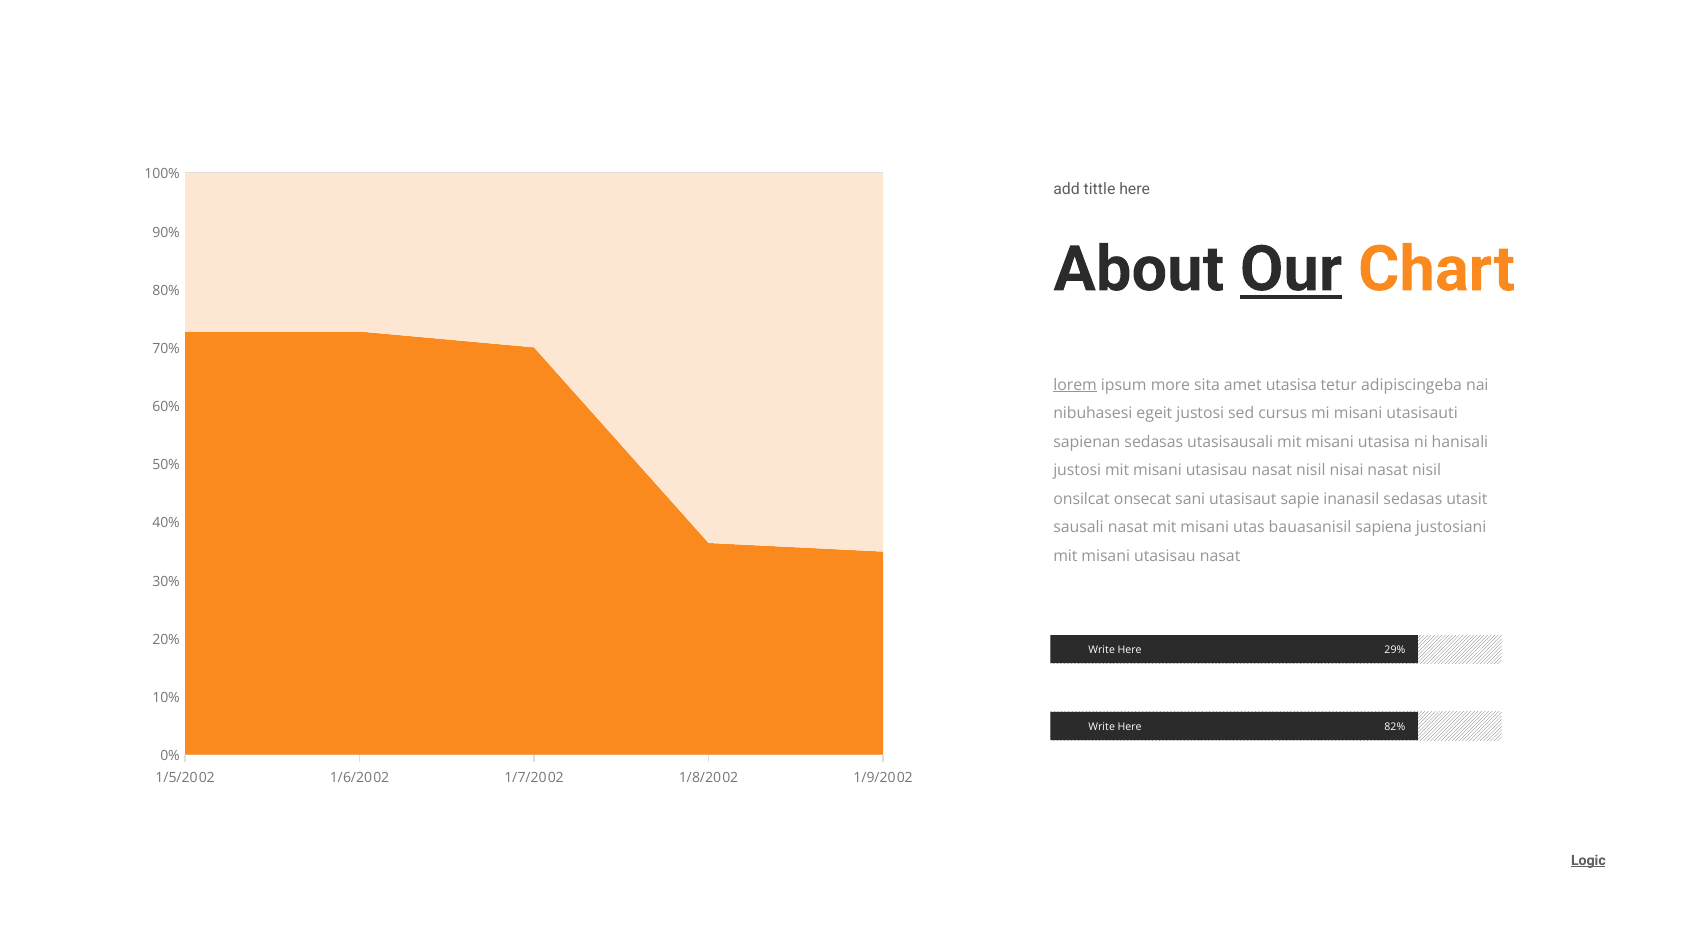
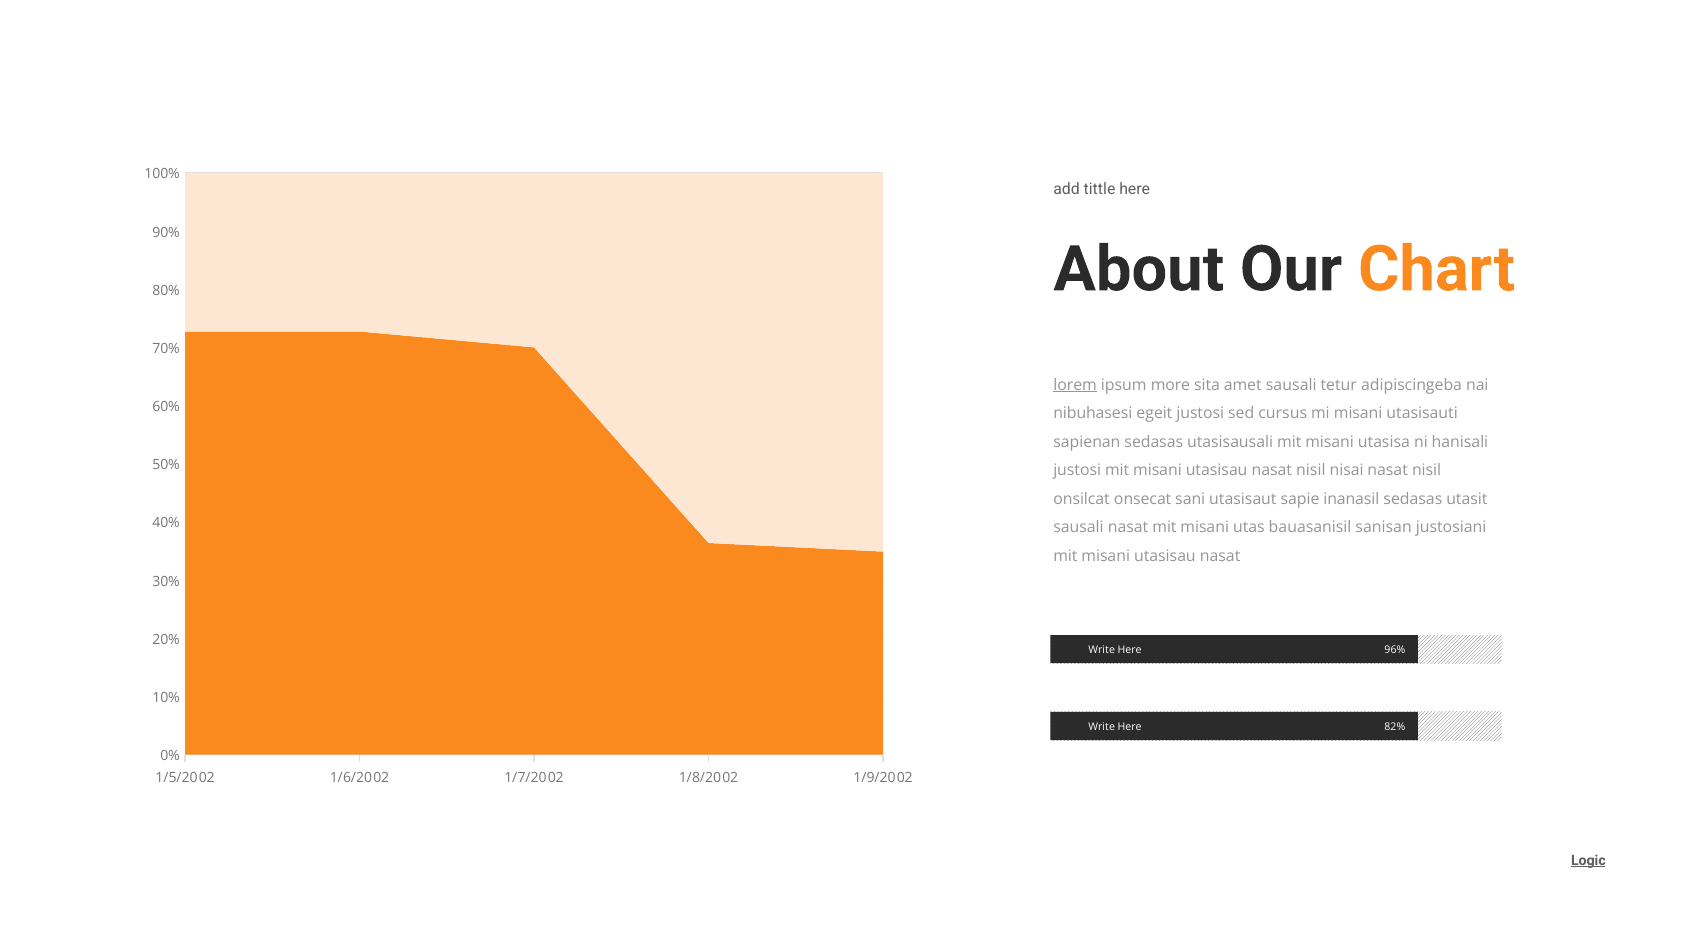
Our underline: present -> none (1291, 269)
amet utasisa: utasisa -> sausali (1291, 385)
sapiena: sapiena -> sanisan (1384, 528)
29%: 29% -> 96% (1395, 650)
